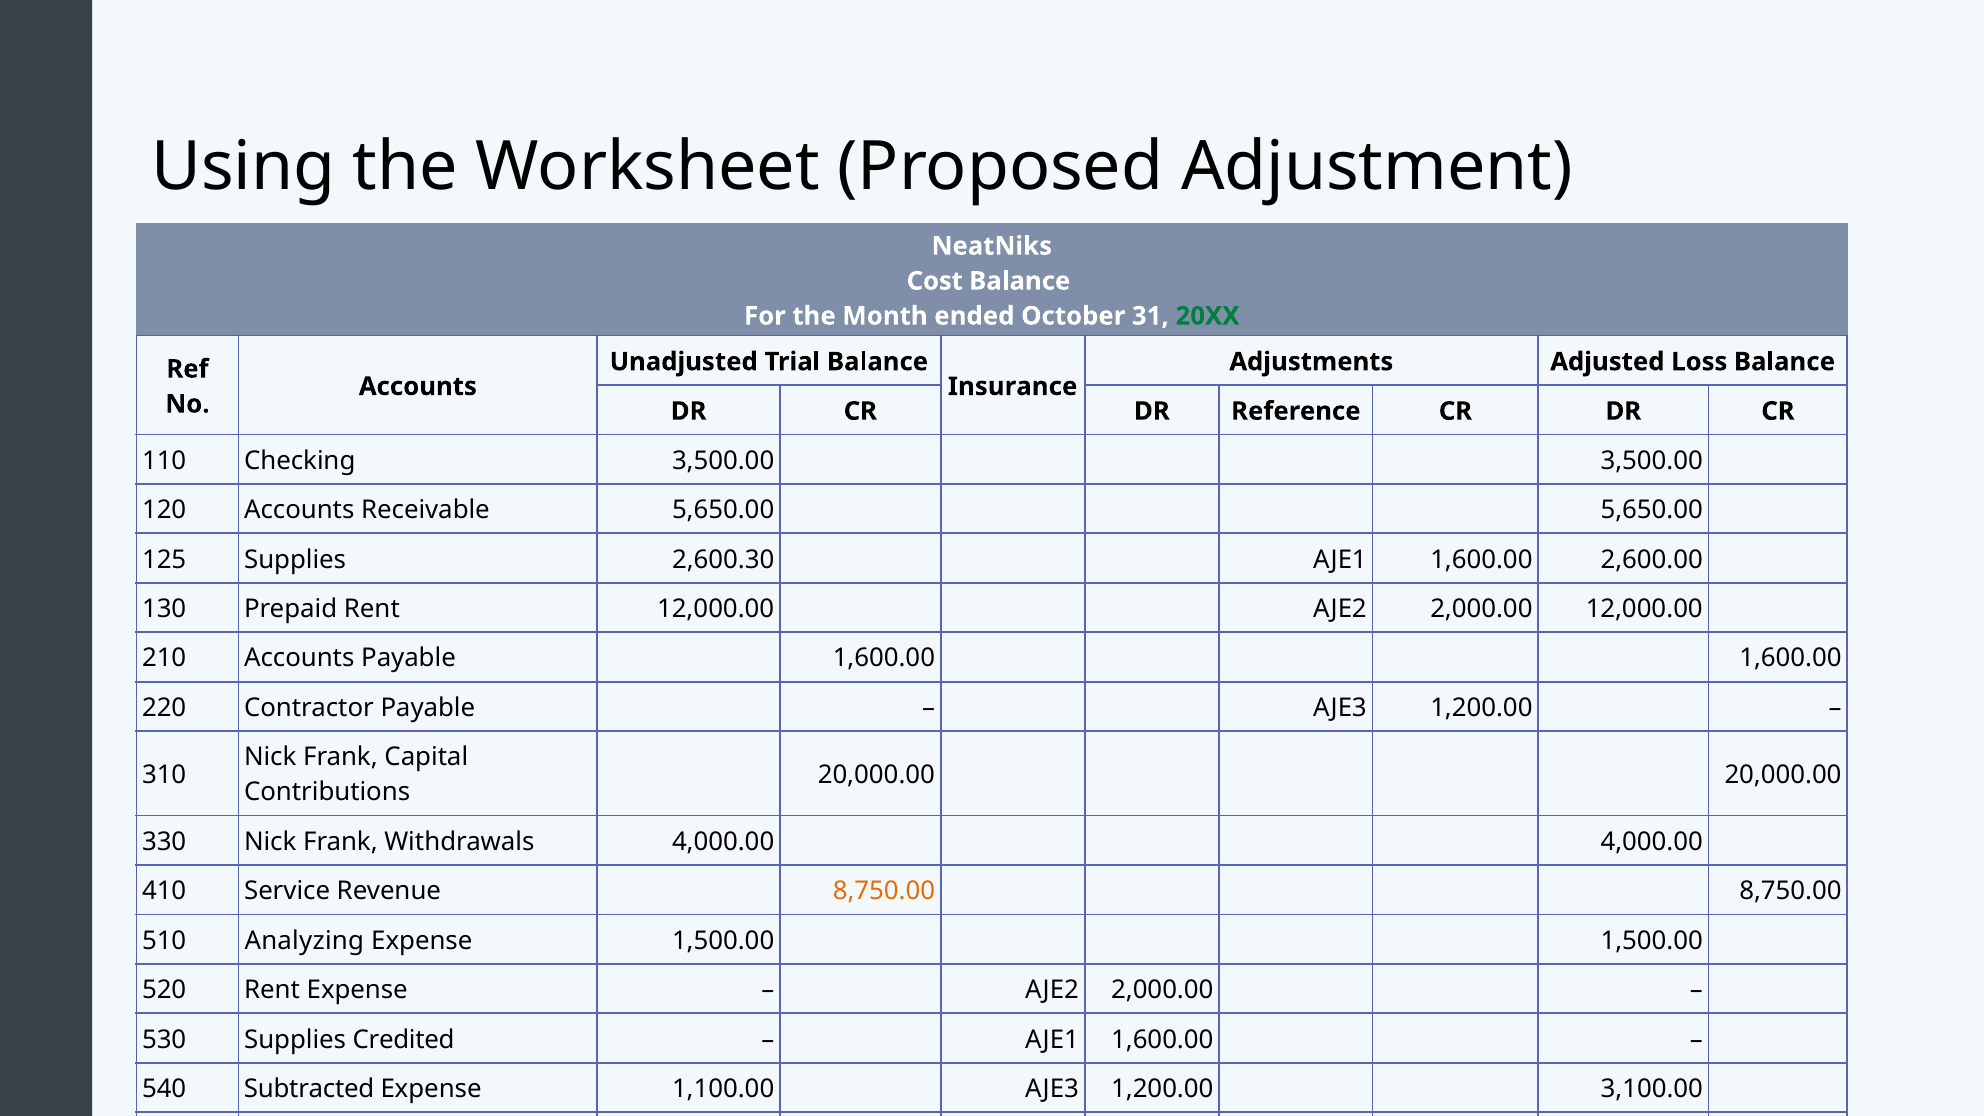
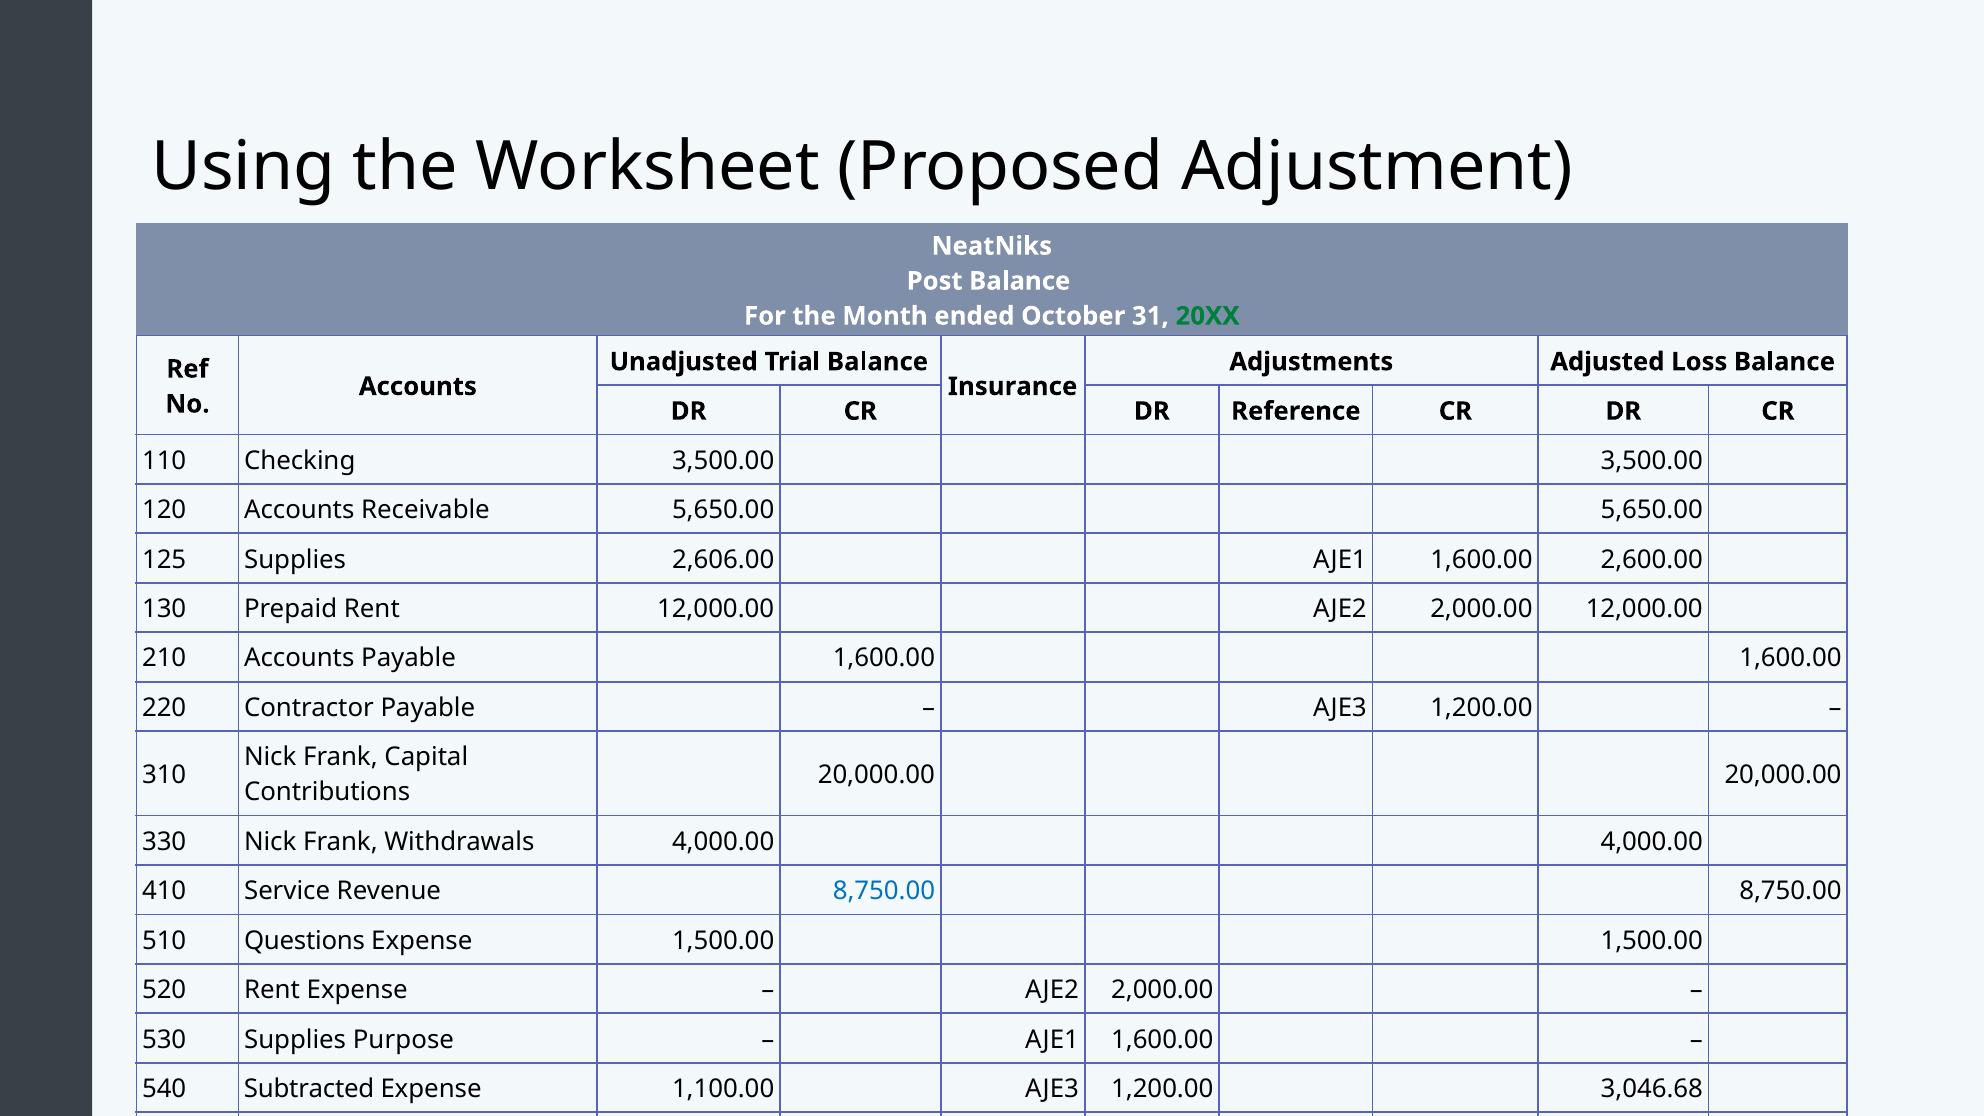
Cost: Cost -> Post (935, 281)
2,600.30: 2,600.30 -> 2,606.00 (723, 560)
8,750.00 colour: orange -> blue (884, 891)
Analyzing: Analyzing -> Questions (305, 941)
Credited: Credited -> Purpose (403, 1040)
3,100.00: 3,100.00 -> 3,046.68 (1652, 1089)
